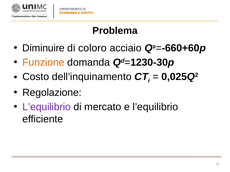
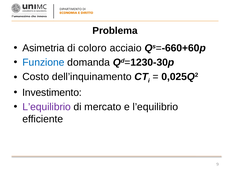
Diminuire: Diminuire -> Asimetria (43, 48)
Funzione colour: orange -> blue (43, 63)
Regolazione: Regolazione -> Investimento (52, 93)
